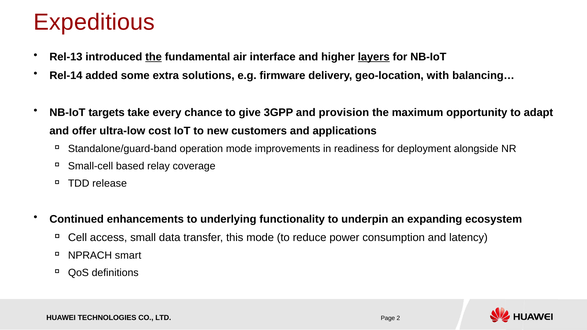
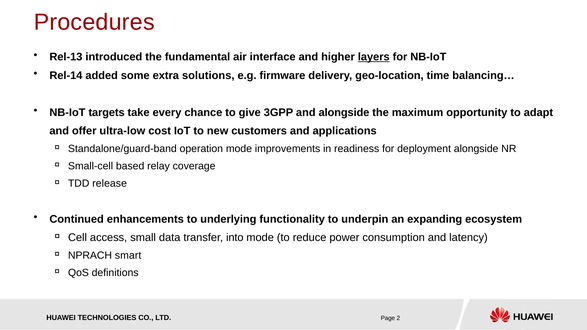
Expeditious: Expeditious -> Procedures (94, 22)
the underline: present -> none (154, 57)
with: with -> time (438, 76)
and provision: provision -> alongside (344, 112)
this: this -> into (235, 238)
